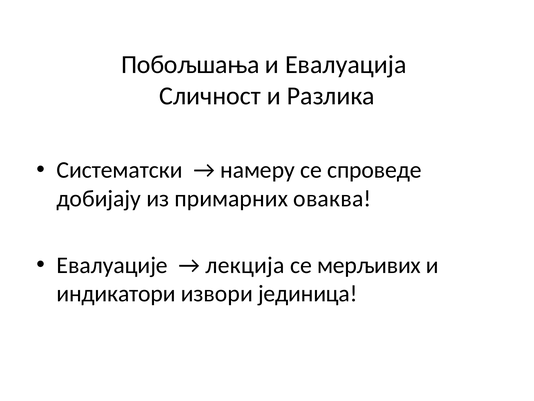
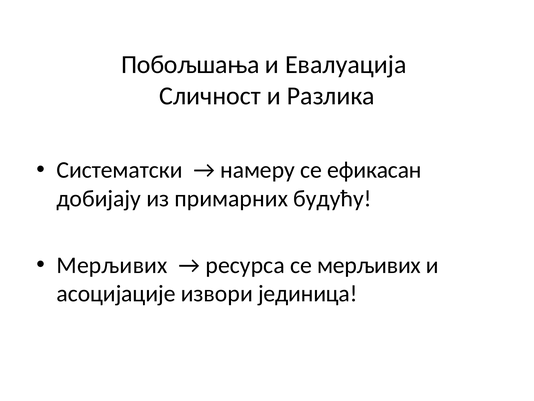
спроведе: спроведе -> ефикасан (374, 170)
оваква: оваква -> будућу (332, 198)
Евалуације: Евалуације -> Мерљивих (112, 265)
лекција: лекција -> ресурса (245, 265)
индикатори: индикатори -> асоцијације (116, 293)
